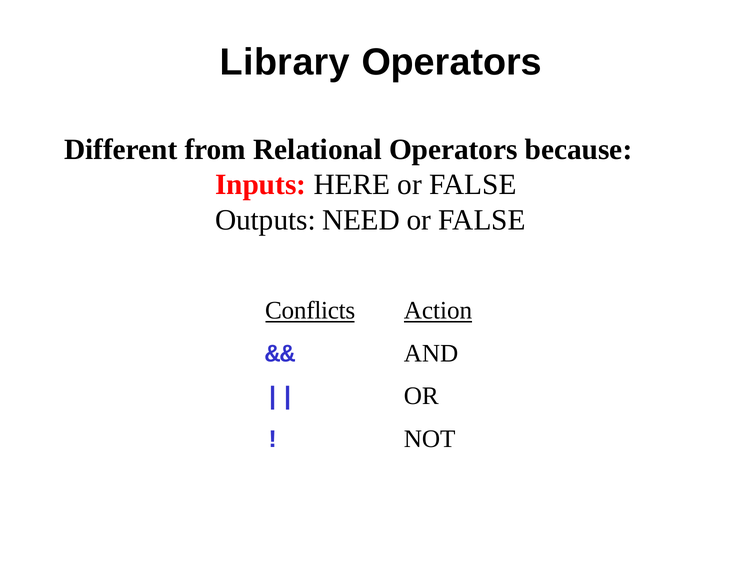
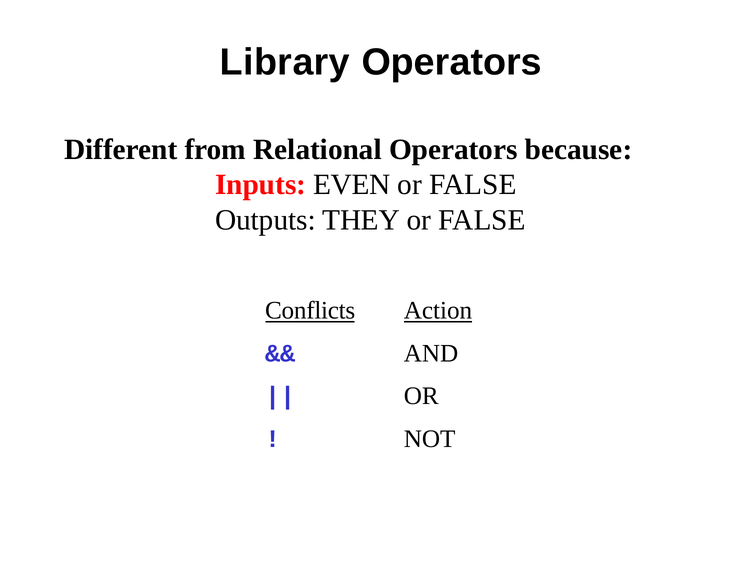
HERE: HERE -> EVEN (352, 184)
NEED: NEED -> THEY (361, 220)
